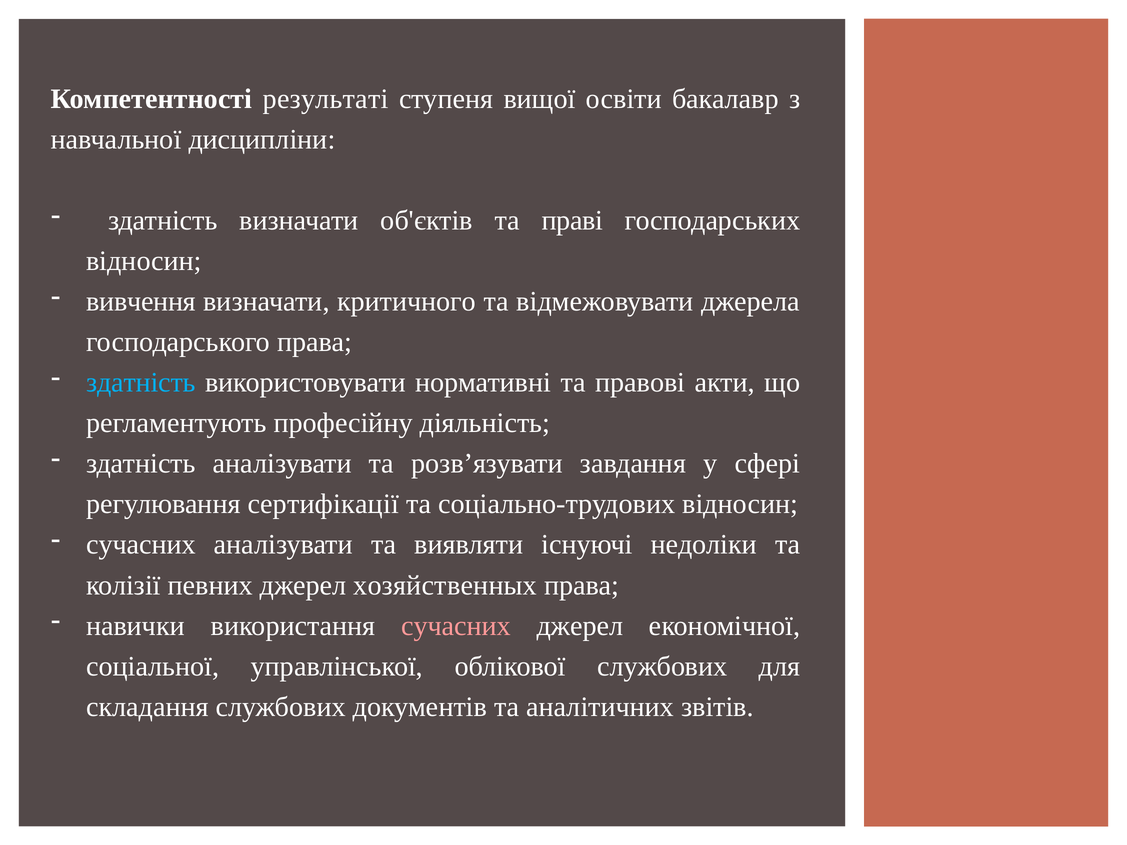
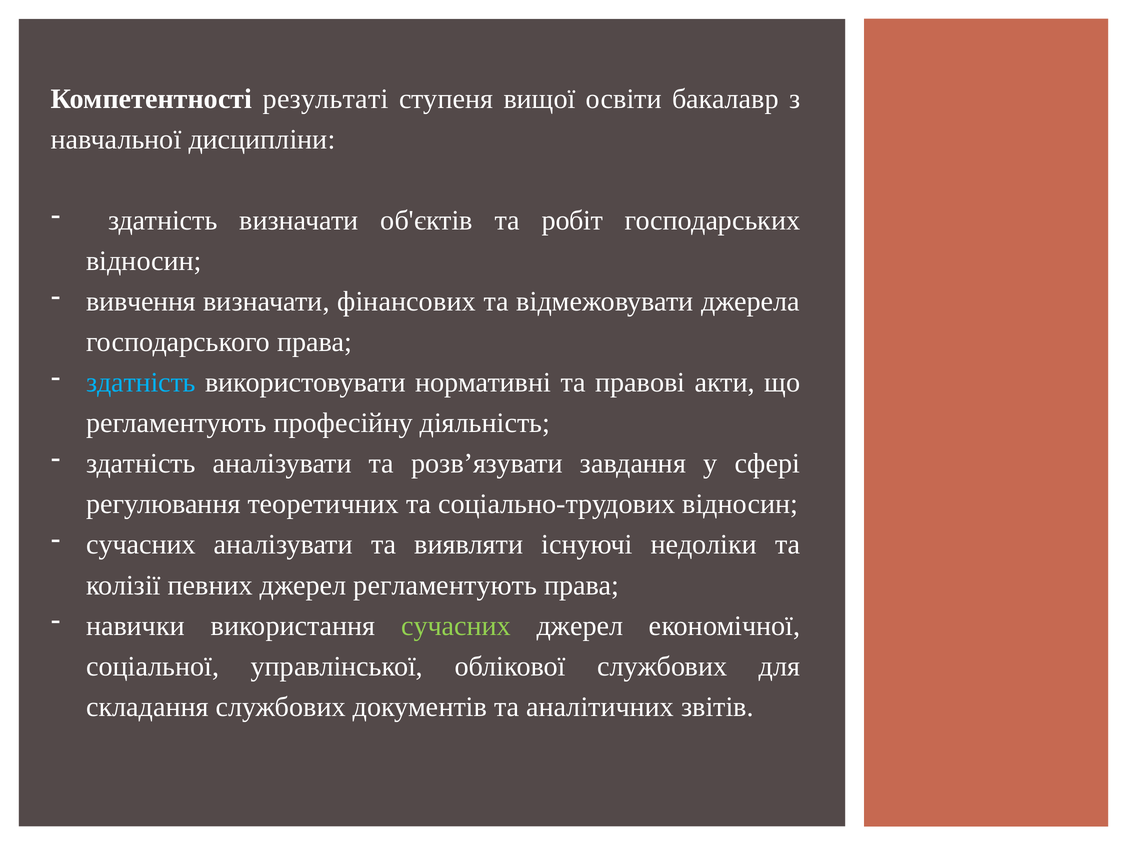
праві: праві -> робіт (572, 220)
критичного: критичного -> фінансових (407, 302)
сертифікації: сертифікації -> теоретичних (323, 504)
джерел хозяйственных: хозяйственных -> регламентують (445, 585)
сучасних colour: pink -> light green (456, 626)
